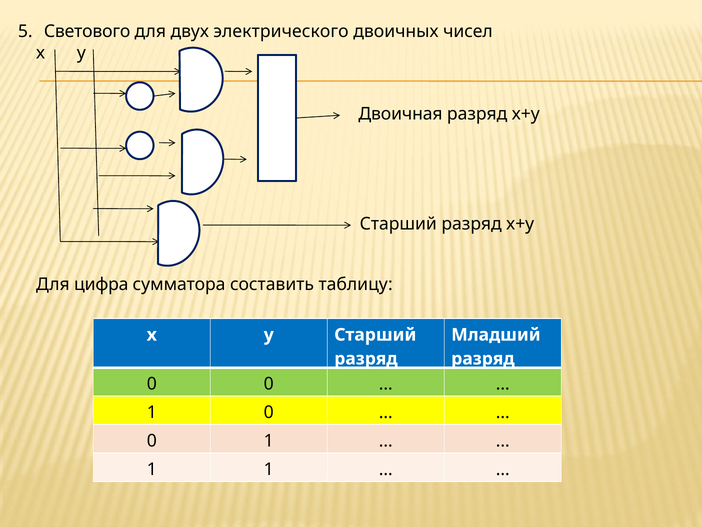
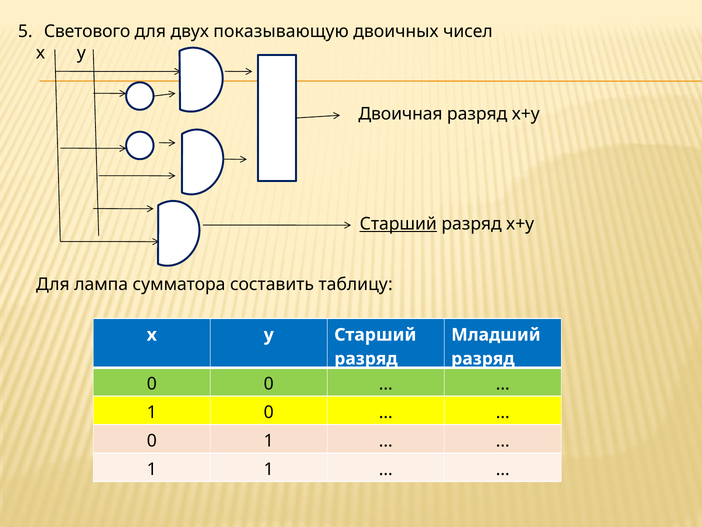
электрического: электрического -> показывающую (281, 32)
Старший underline: none -> present (398, 224)
цифра: цифра -> лампа (101, 284)
